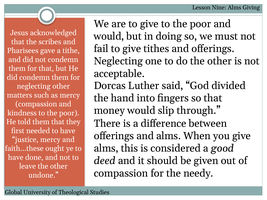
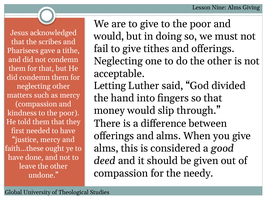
Dorcas: Dorcas -> Letting (110, 86)
